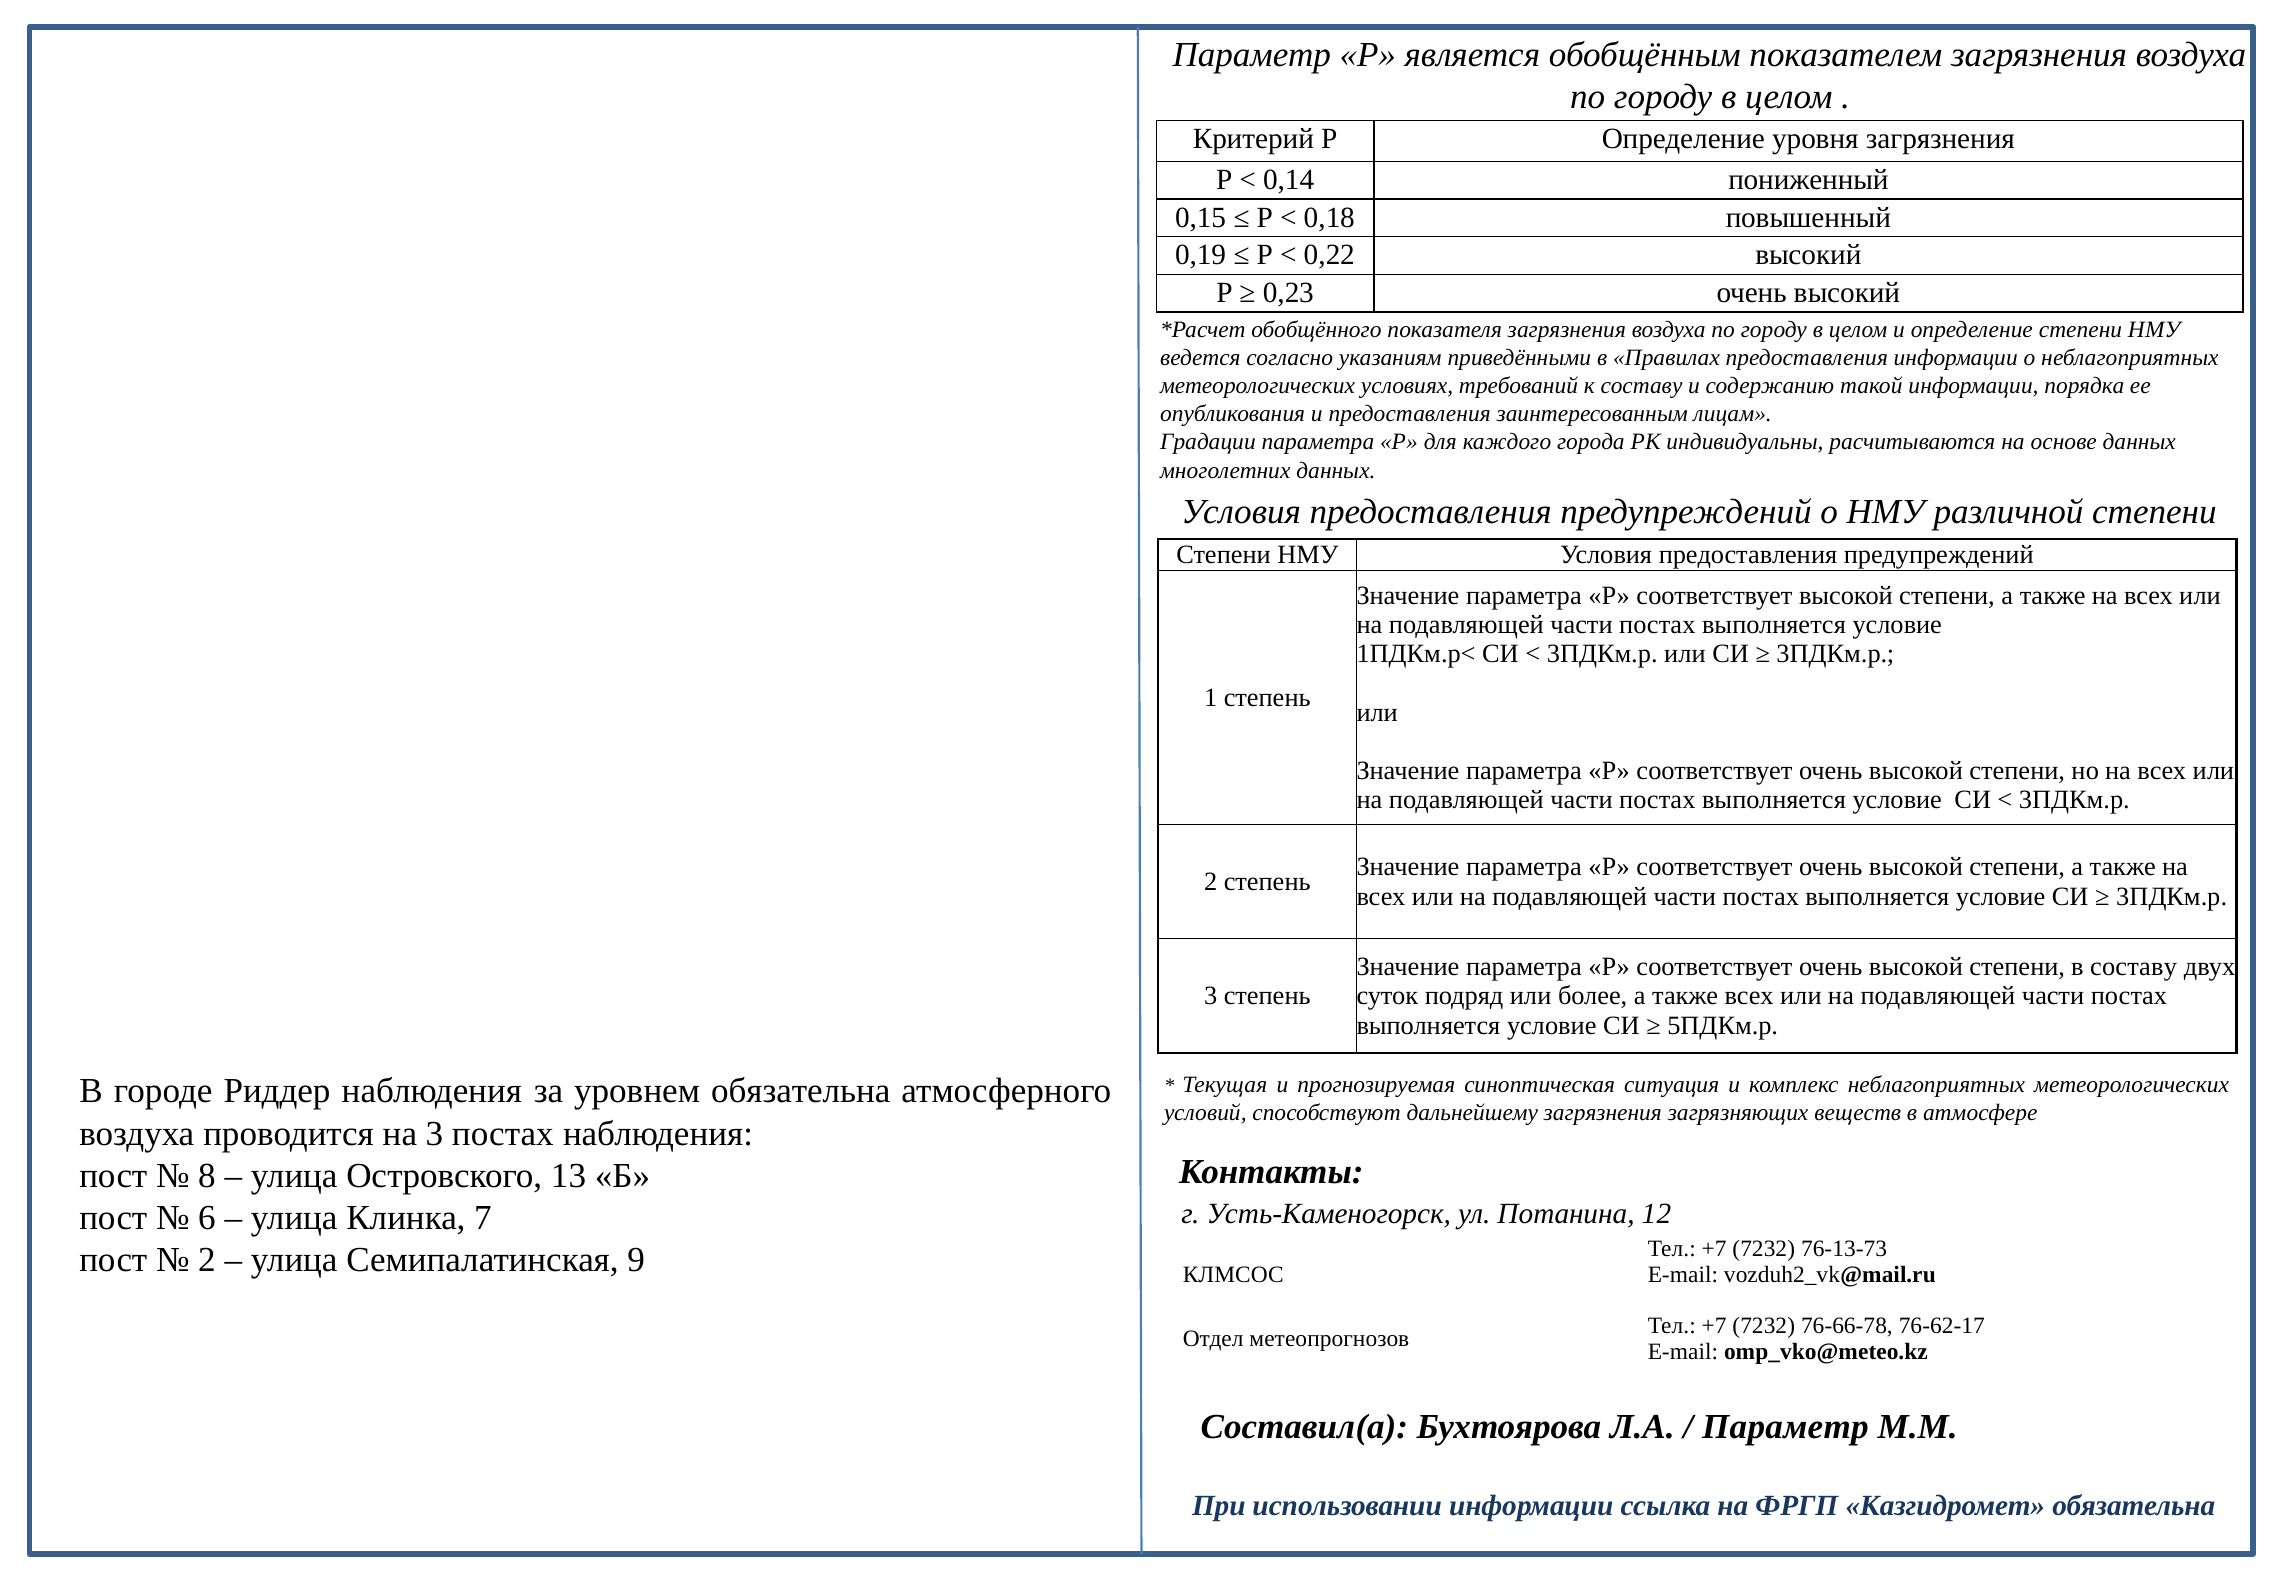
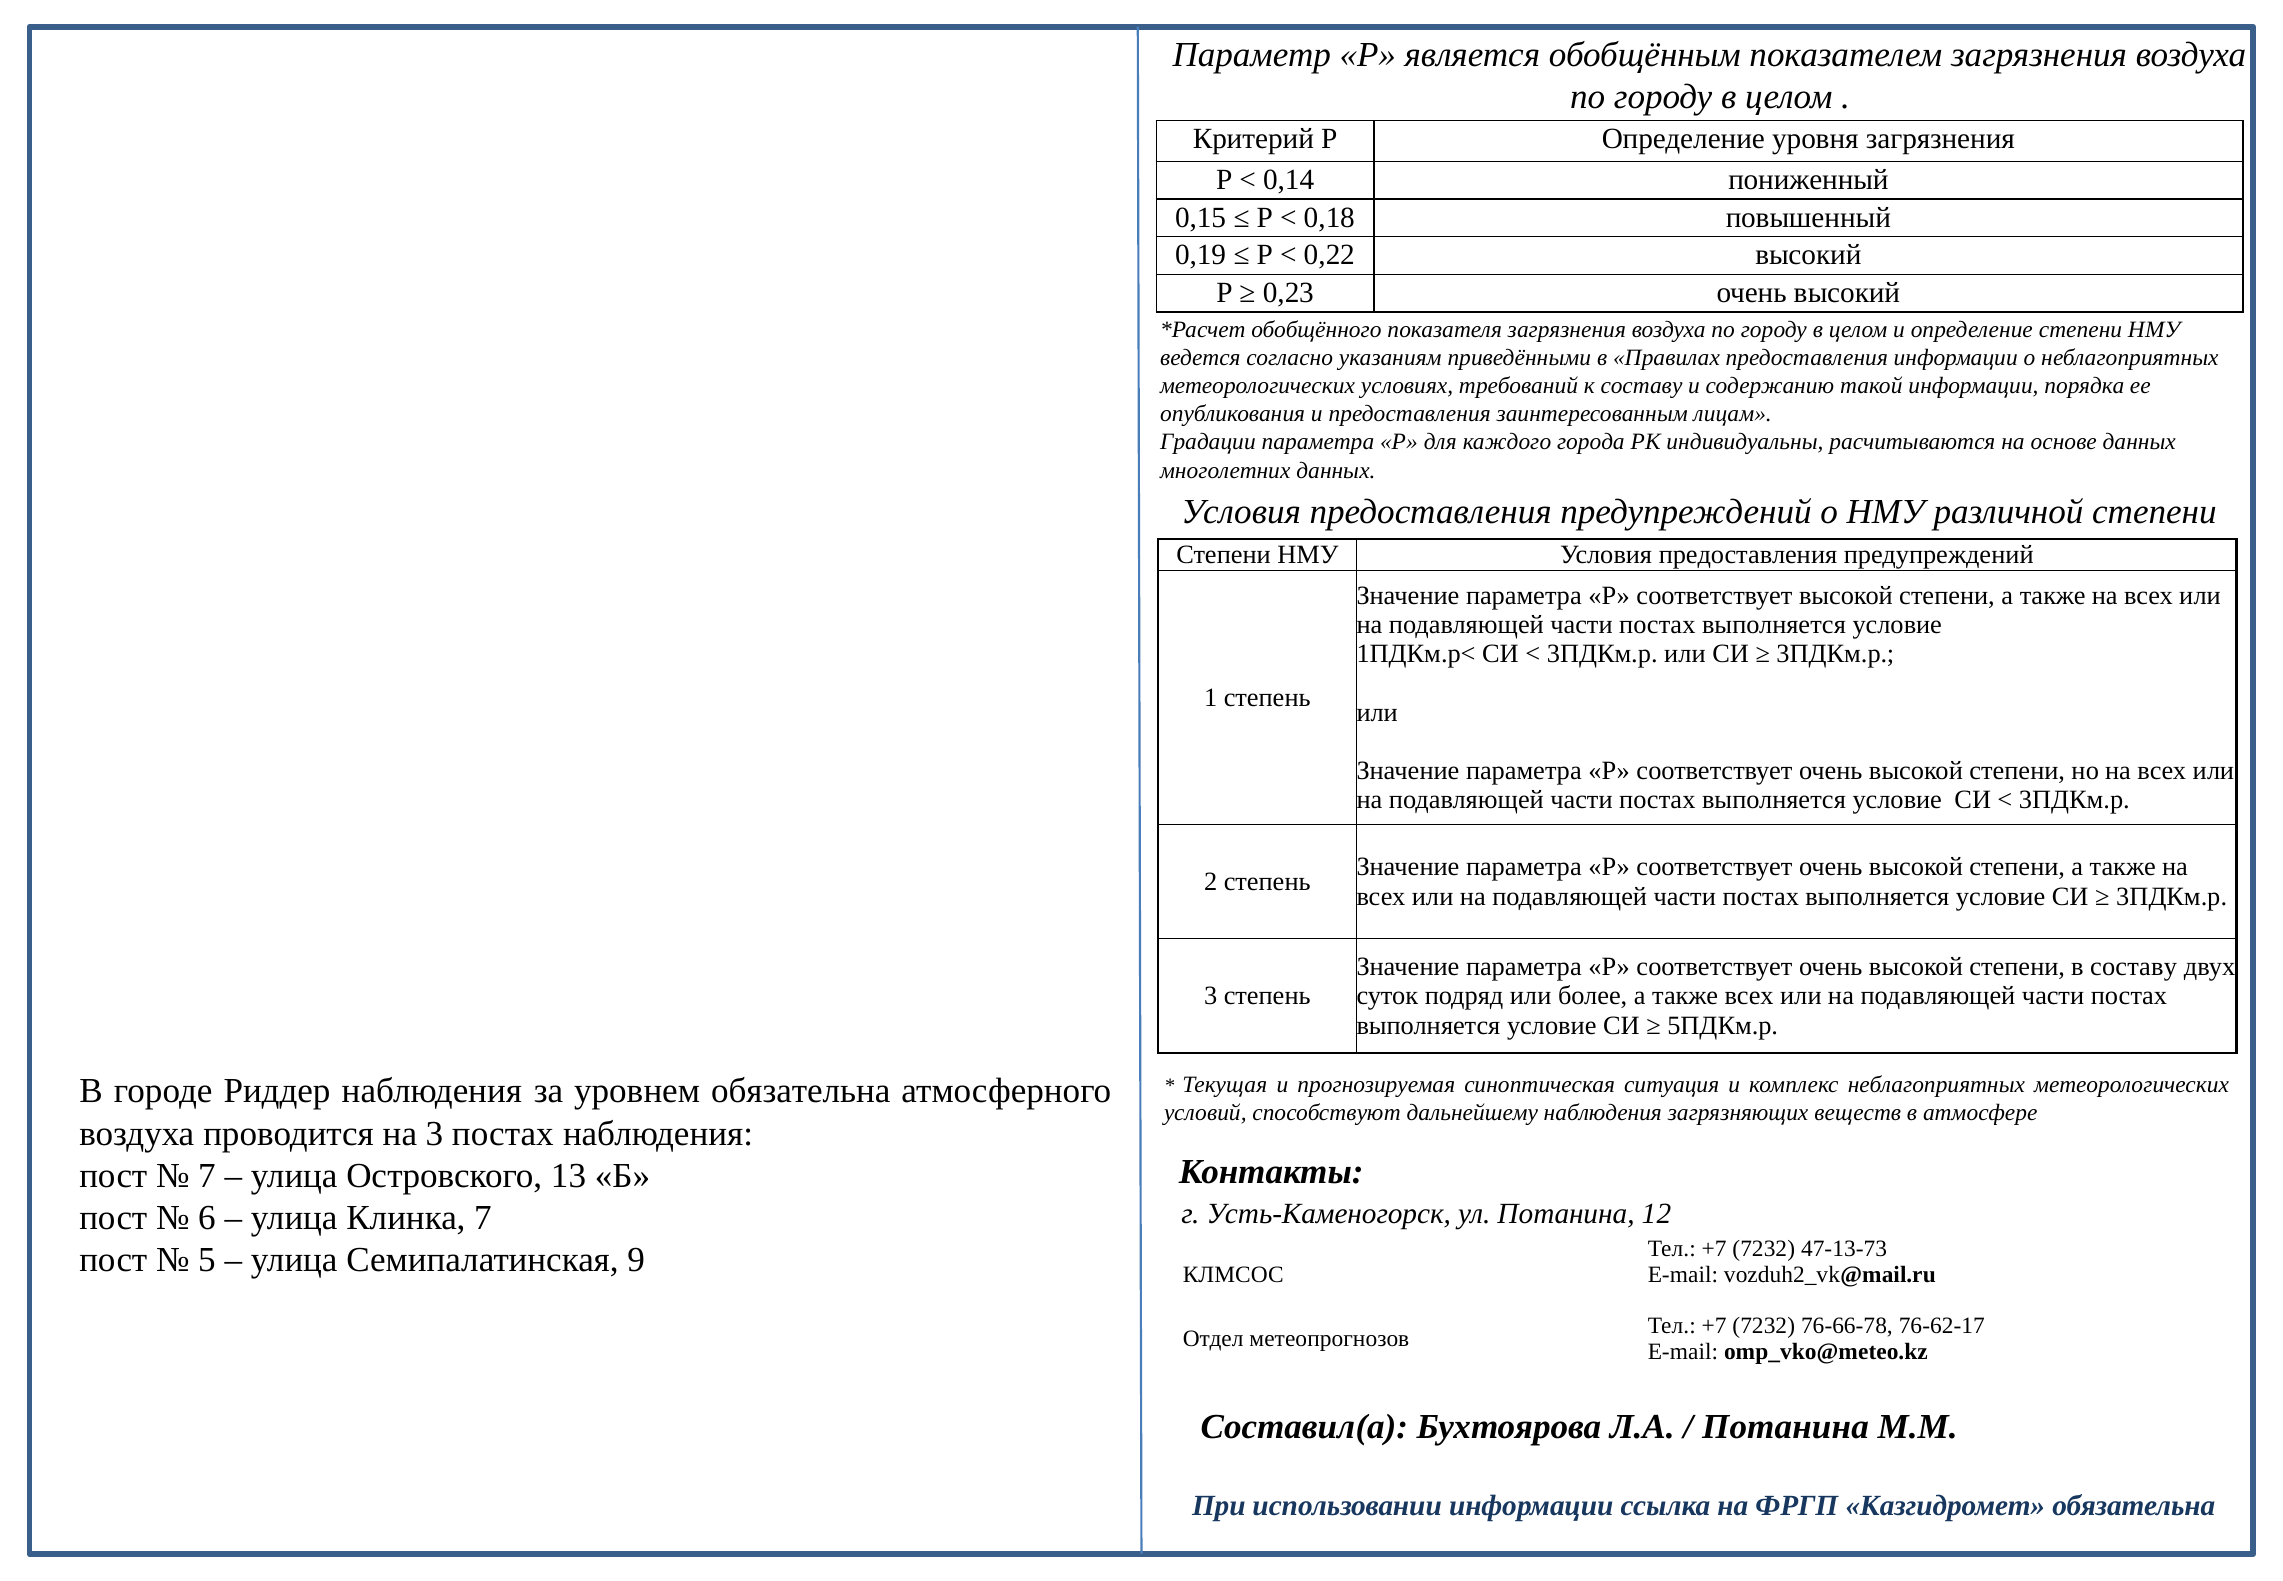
дальнейшему загрязнения: загрязнения -> наблюдения (1603, 1112)
8: 8 -> 7 (207, 1175)
76-13-73: 76-13-73 -> 47-13-73 (1844, 1248)
2: 2 -> 5 (207, 1260)
Параметр: Параметр -> Потанина (1785, 1427)
